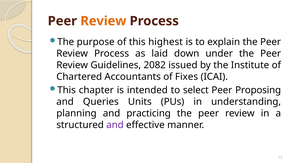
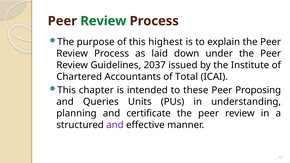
Review colour: orange -> green (103, 21)
2082: 2082 -> 2037 (155, 65)
Fixes: Fixes -> Total (187, 77)
select: select -> these (196, 90)
practicing: practicing -> certificate (149, 113)
